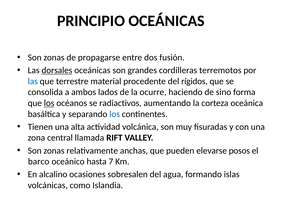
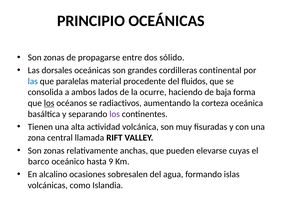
fusión: fusión -> sólido (172, 57)
dorsales underline: present -> none (57, 70)
terremotos: terremotos -> continental (220, 70)
terrestre: terrestre -> paralelas (72, 81)
rígidos: rígidos -> fluidos (194, 81)
sino: sino -> baja (224, 92)
los colour: blue -> purple (115, 114)
posos: posos -> cuyas (239, 150)
7: 7 -> 9 (111, 161)
